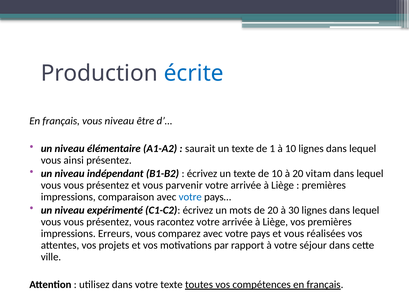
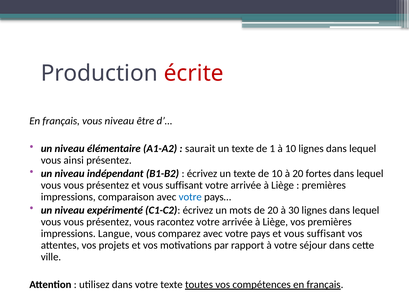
écrite colour: blue -> red (194, 73)
vitam: vitam -> fortes (318, 173)
présentez et vous parvenir: parvenir -> suffisant (184, 185)
Erreurs: Erreurs -> Langue (115, 233)
pays et vous réalisées: réalisées -> suffisant (326, 233)
